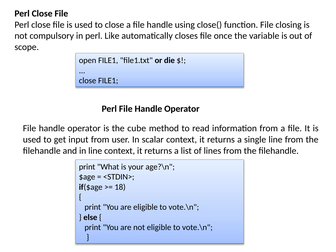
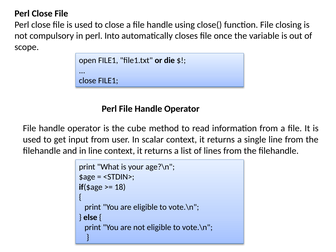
Like: Like -> Into (112, 36)
